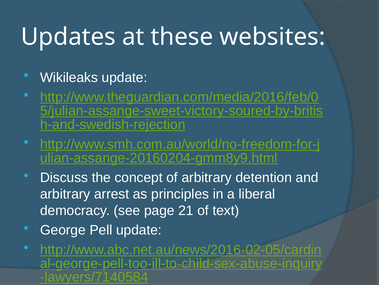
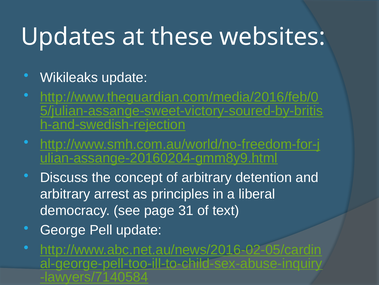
21: 21 -> 31 (186, 210)
